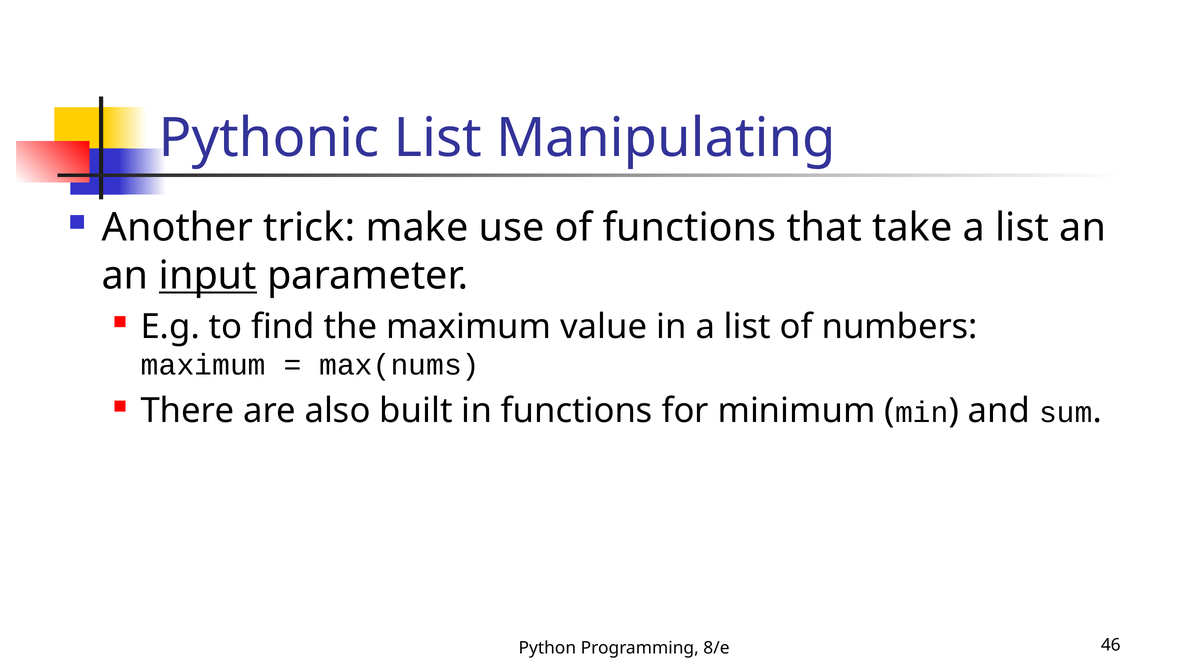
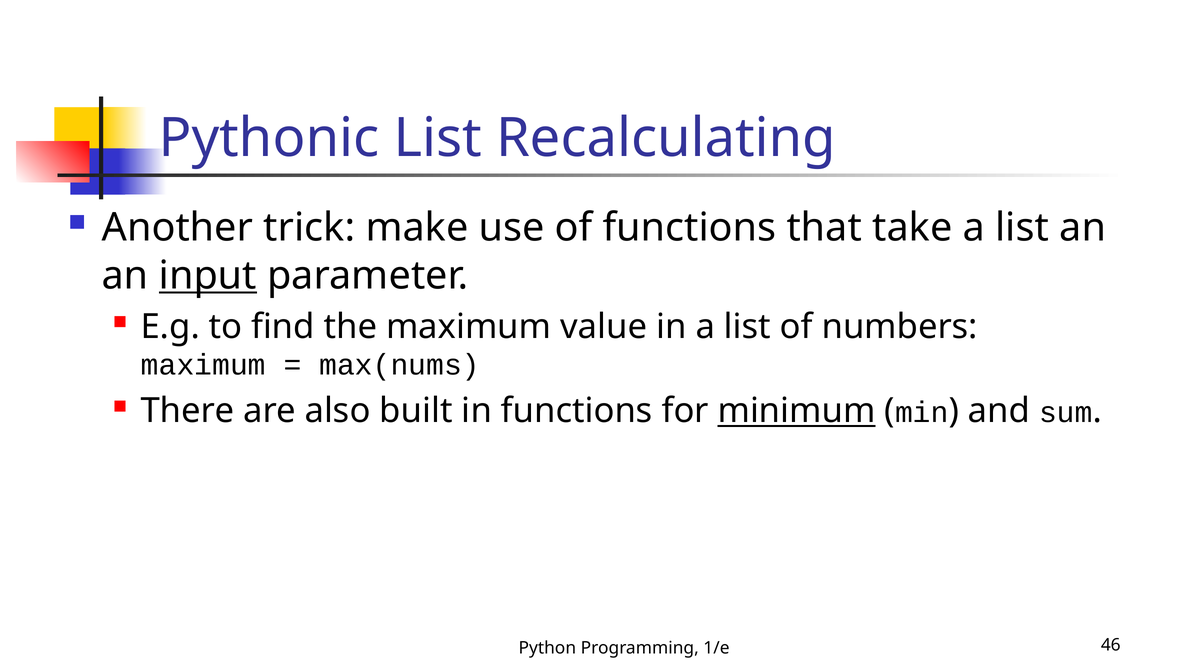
Manipulating: Manipulating -> Recalculating (666, 138)
minimum underline: none -> present (797, 411)
8/e: 8/e -> 1/e (716, 648)
